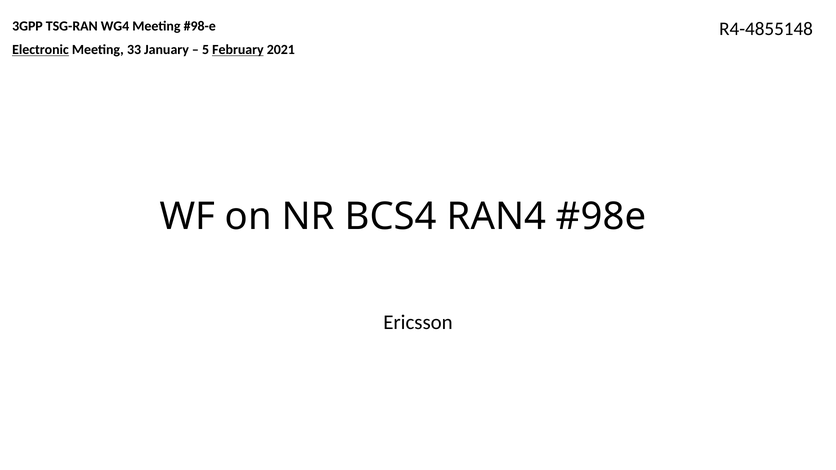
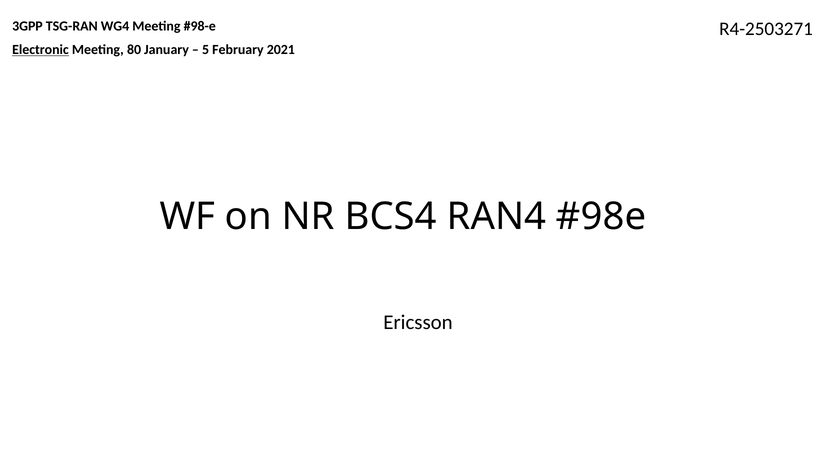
R4-4855148: R4-4855148 -> R4-2503271 (766, 29)
33: 33 -> 80 (134, 50)
February underline: present -> none (238, 50)
